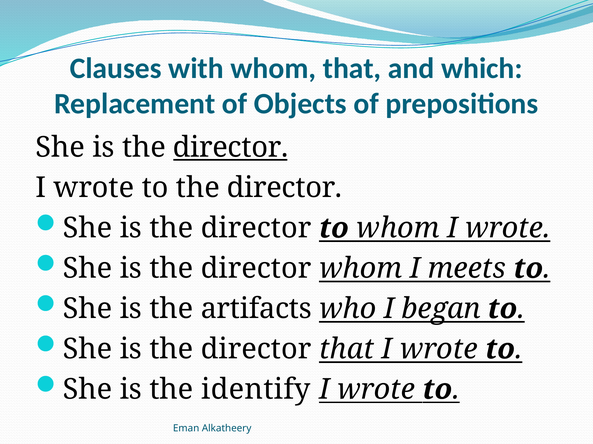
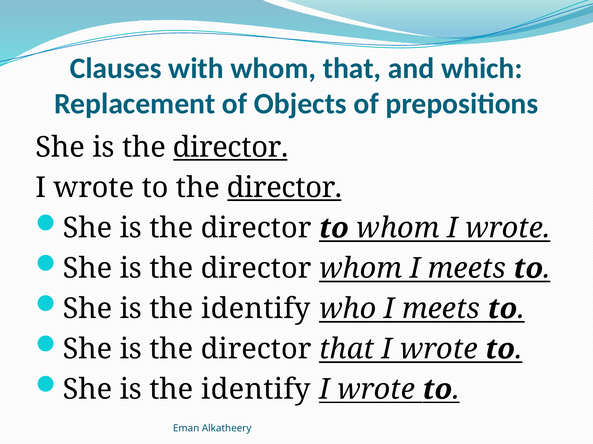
director underline: none -> present (284, 188)
artifacts: artifacts -> identify (256, 309)
who I began: began -> meets (441, 309)
